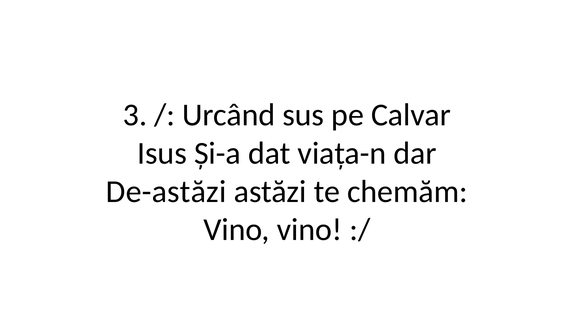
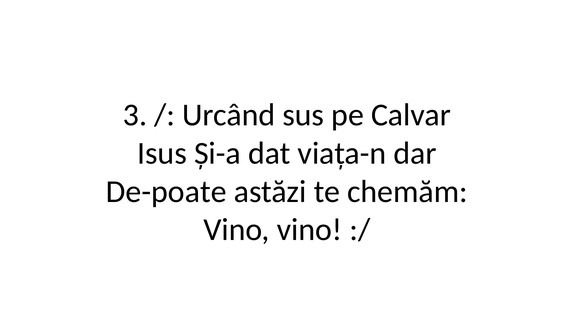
De-astăzi: De-astăzi -> De-poate (166, 191)
